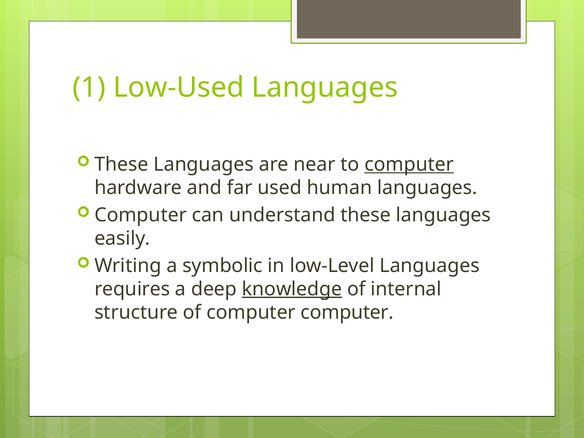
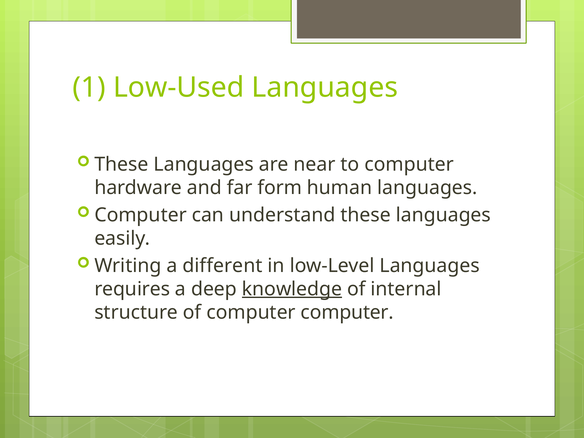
computer underline: present -> none (409, 164)
used: used -> form (280, 188)
symbolic: symbolic -> different (222, 266)
